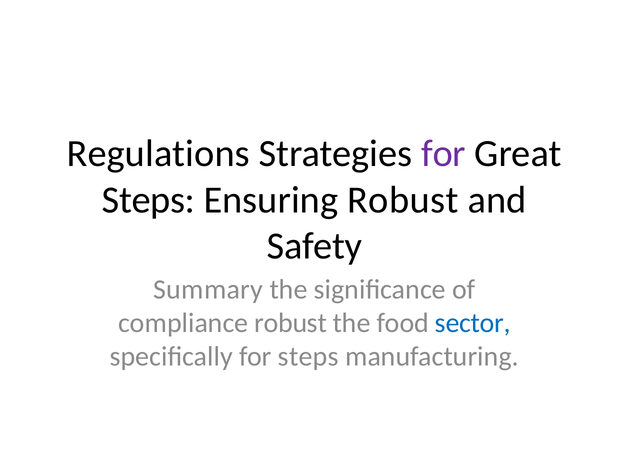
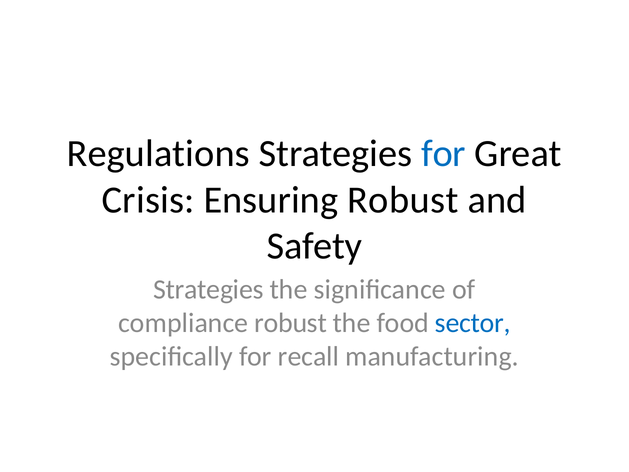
for colour: purple -> blue (443, 154)
Steps: Steps -> Crisis (148, 200)
Summary: Summary -> Strategies (208, 289)
for steps: steps -> recall (308, 356)
